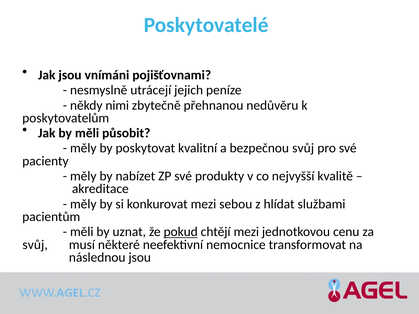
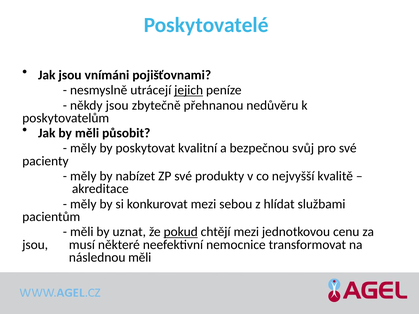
jejich underline: none -> present (189, 90)
někdy nimi: nimi -> jsou (117, 105)
svůj: svůj -> jsou (35, 245)
následnou jsou: jsou -> měli (140, 258)
